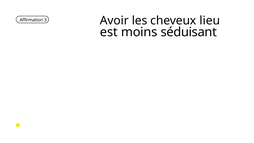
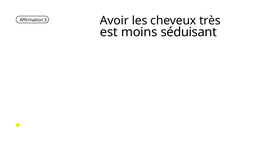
lieu: lieu -> très (210, 21)
